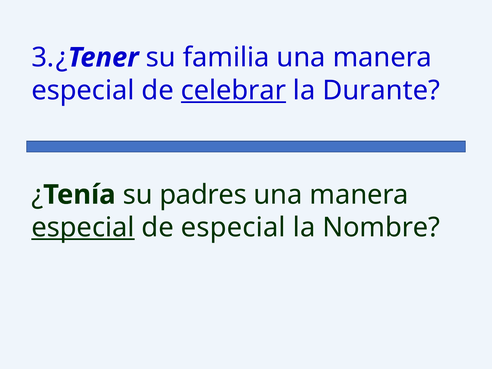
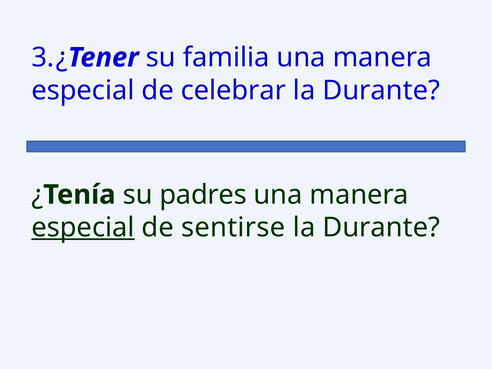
celebrar underline: present -> none (233, 90)
de especial: especial -> sentirse (233, 228)
Nombre: Nombre -> Durante (381, 228)
